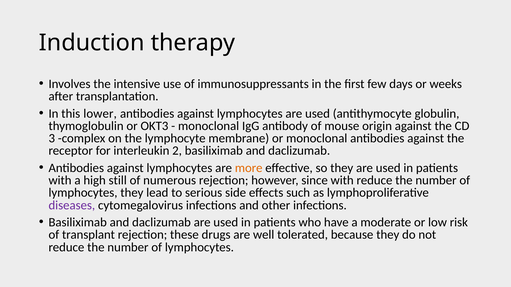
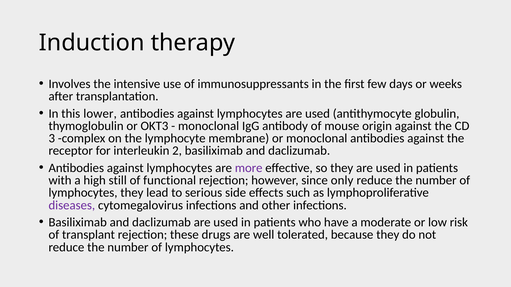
more colour: orange -> purple (249, 168)
numerous: numerous -> functional (170, 181)
since with: with -> only (342, 181)
